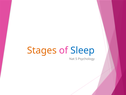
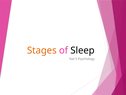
Sleep colour: blue -> black (83, 50)
